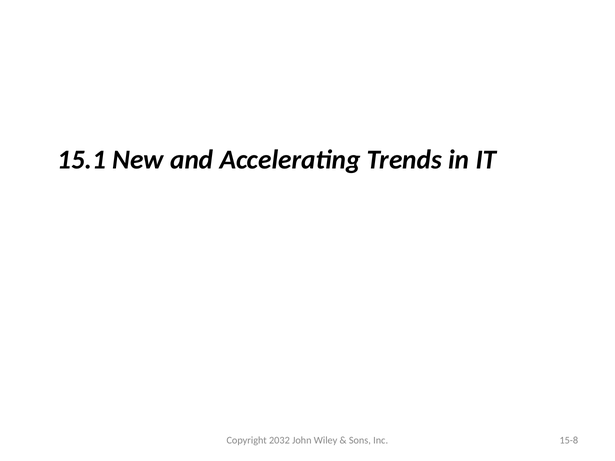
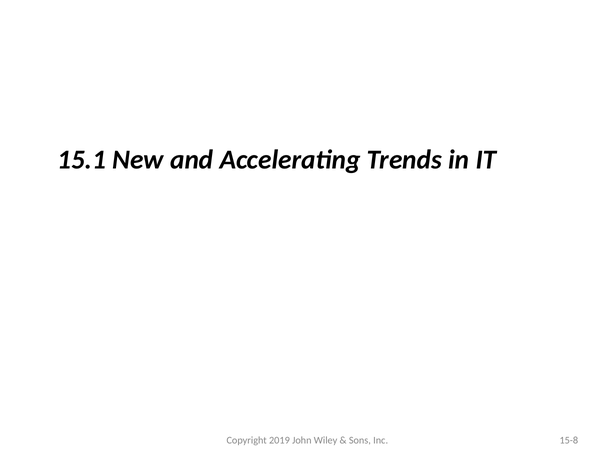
2032: 2032 -> 2019 (279, 440)
